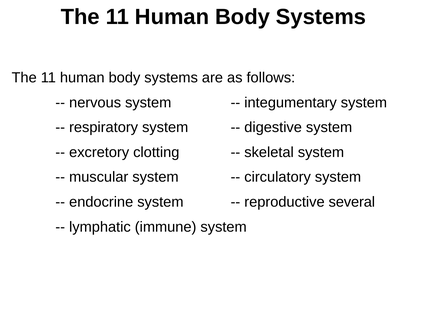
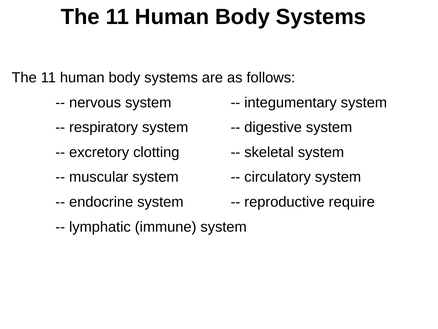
several: several -> require (352, 202)
